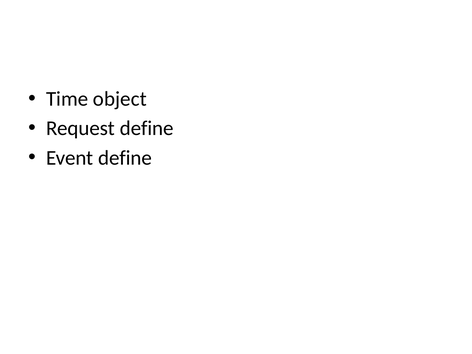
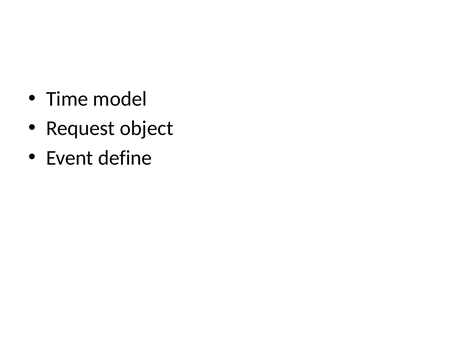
object: object -> model (120, 99)
Request define: define -> object (147, 128)
